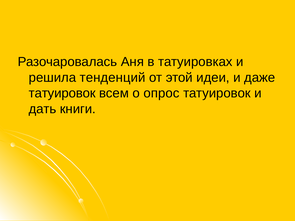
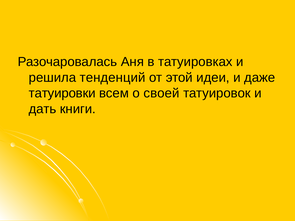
татуировок: татуировок -> татуировки (62, 93)
опрос: опрос -> своей (161, 93)
